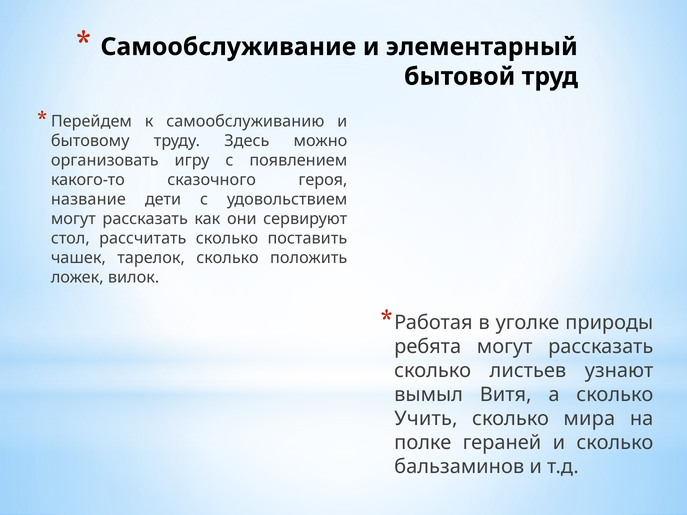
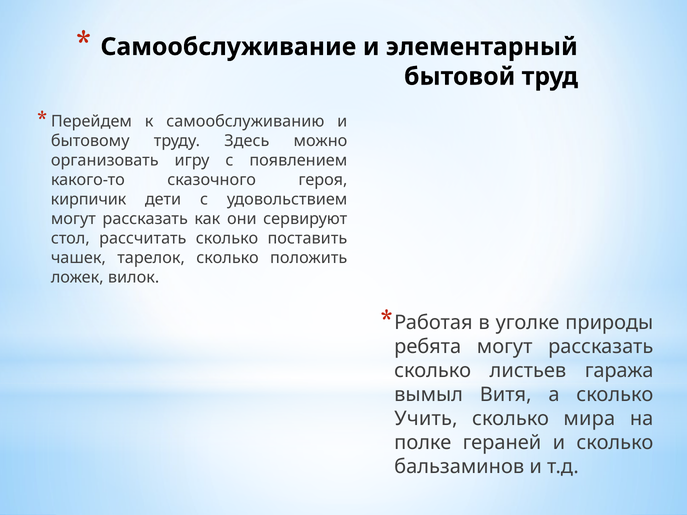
название: название -> кирпичик (89, 200)
узнают: узнают -> гаража (619, 371)
